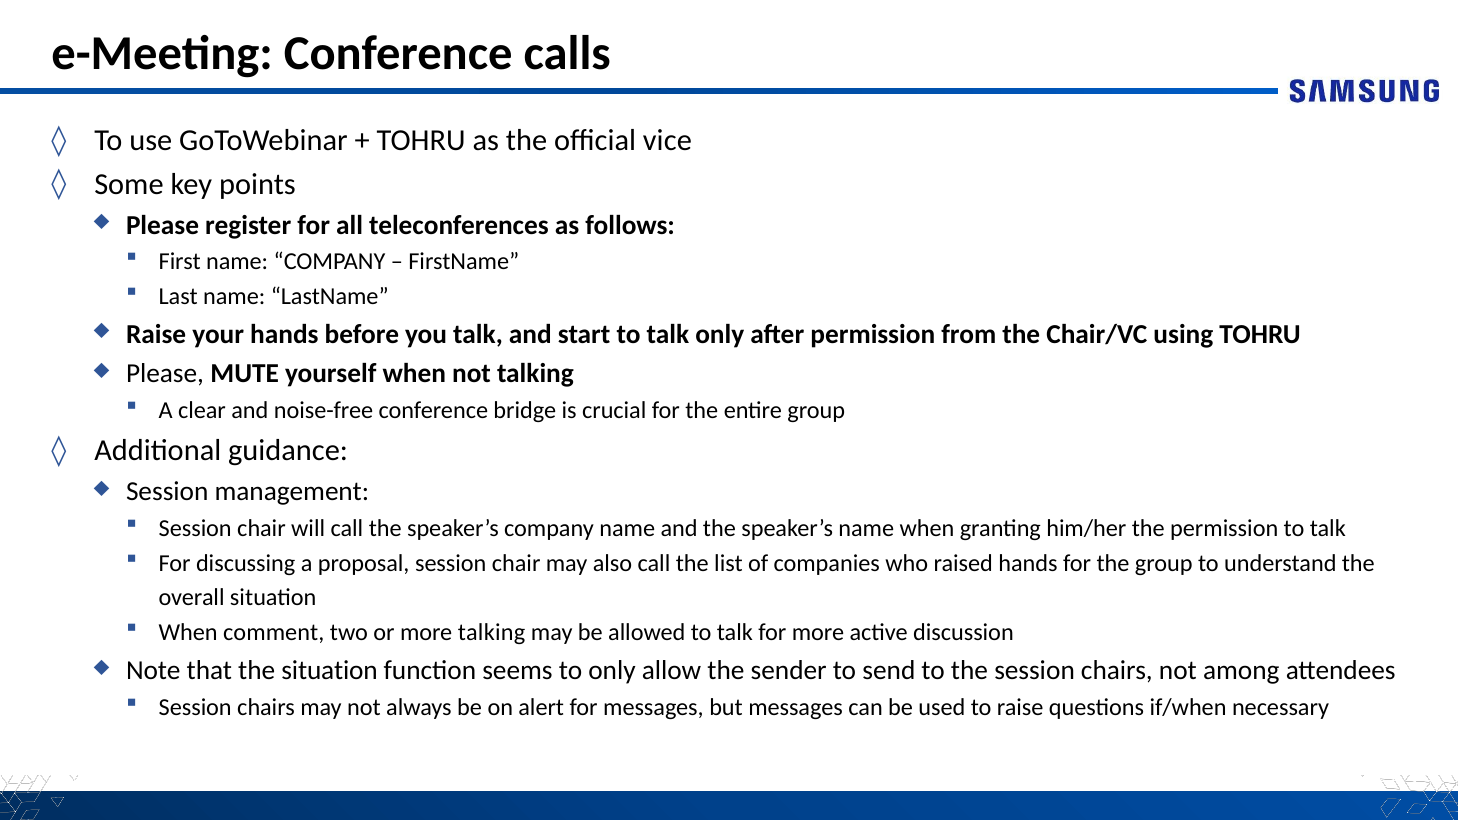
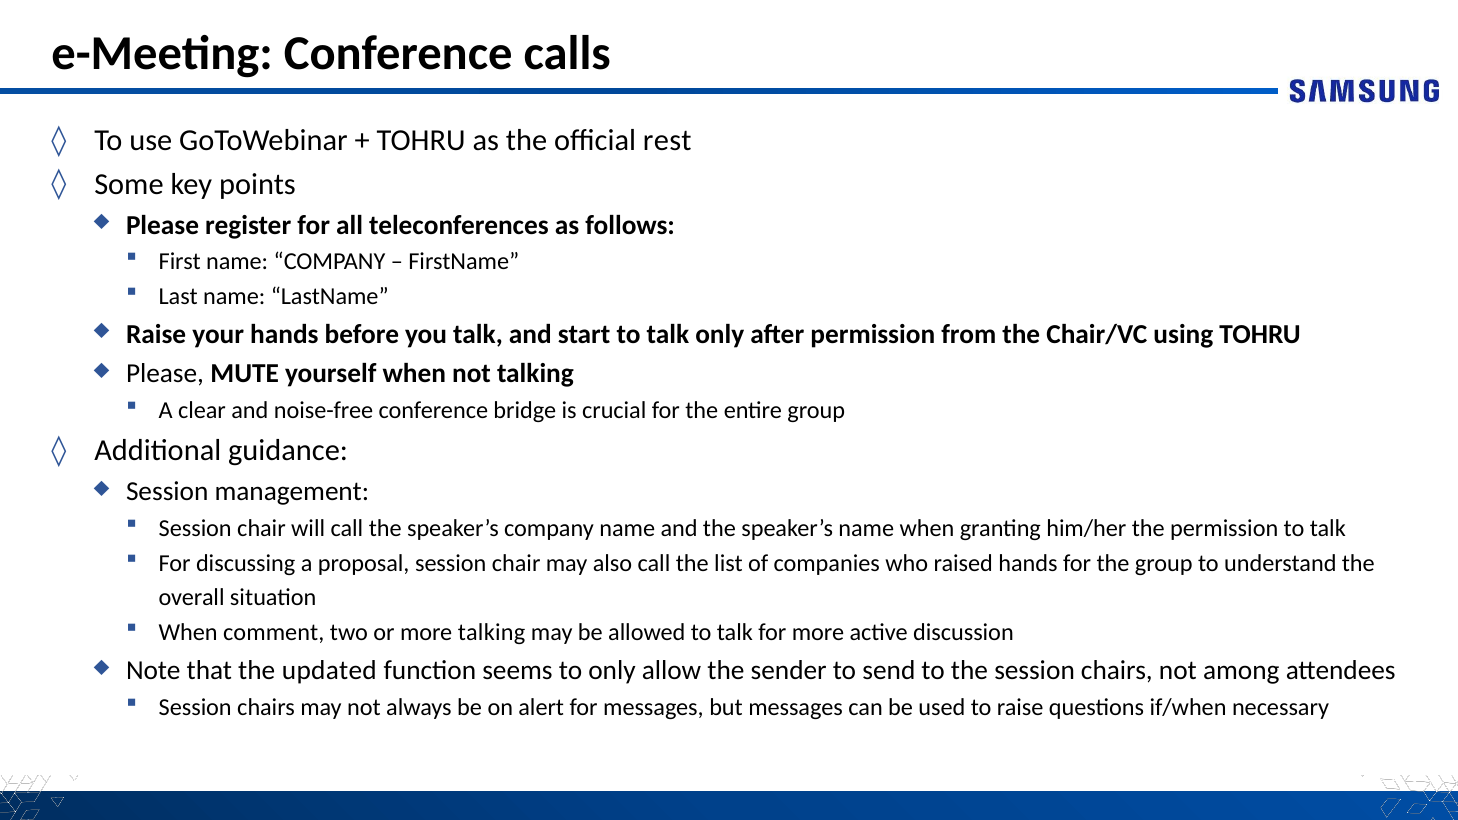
vice: vice -> rest (667, 140)
the situation: situation -> updated (329, 671)
